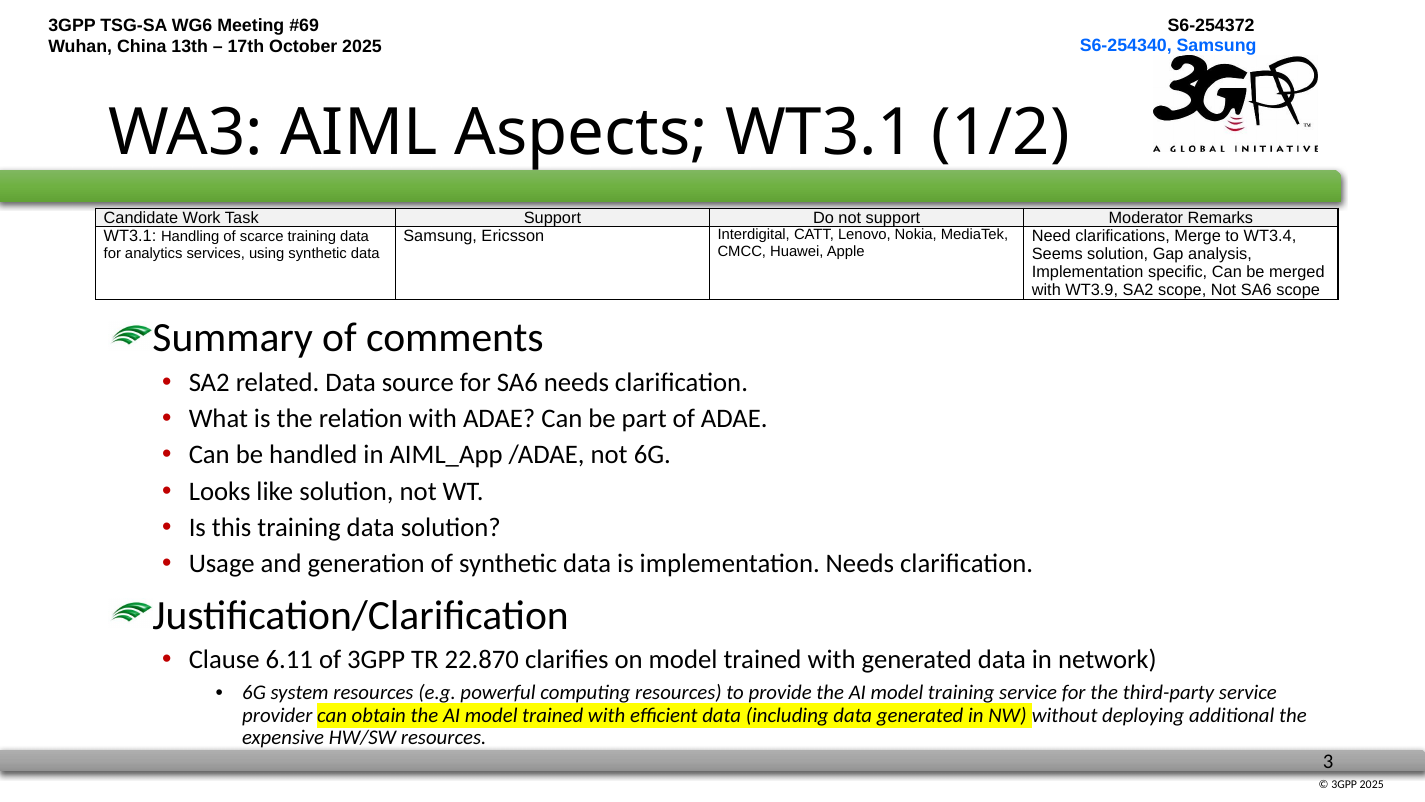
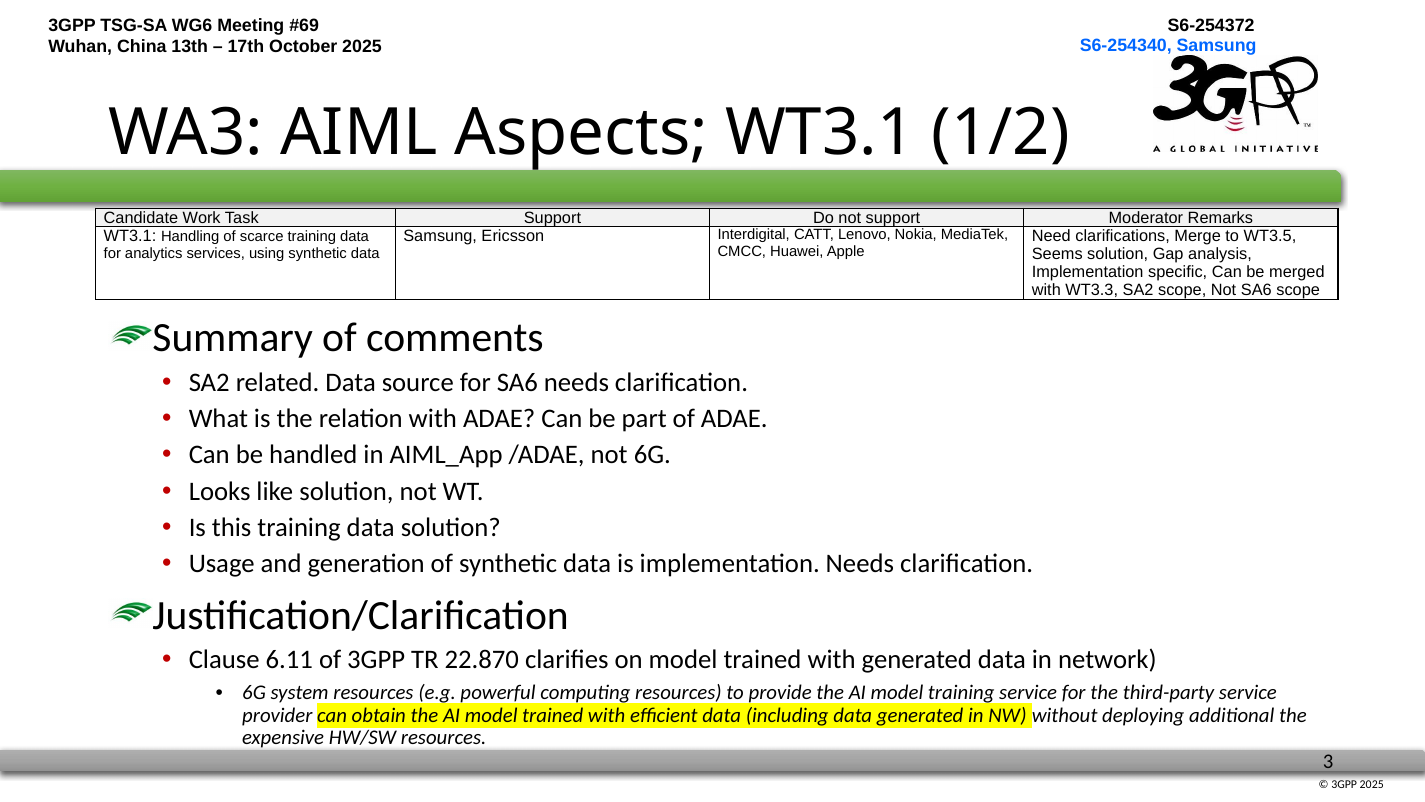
WT3.4: WT3.4 -> WT3.5 (1270, 236)
WT3.9: WT3.9 -> WT3.3 (1092, 290)
